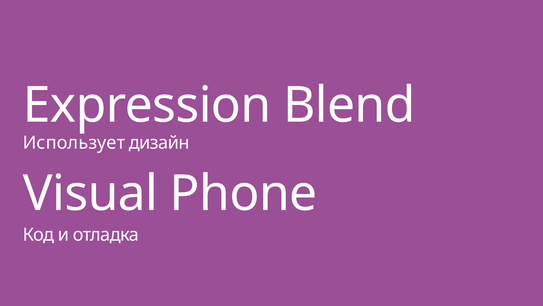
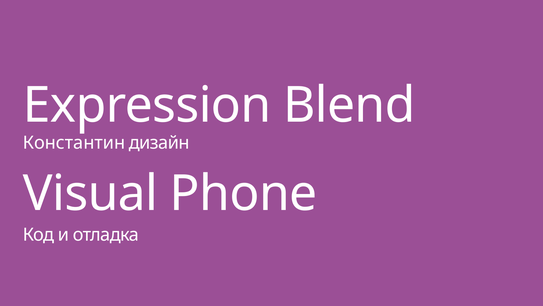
Использует: Использует -> Константин (74, 143)
